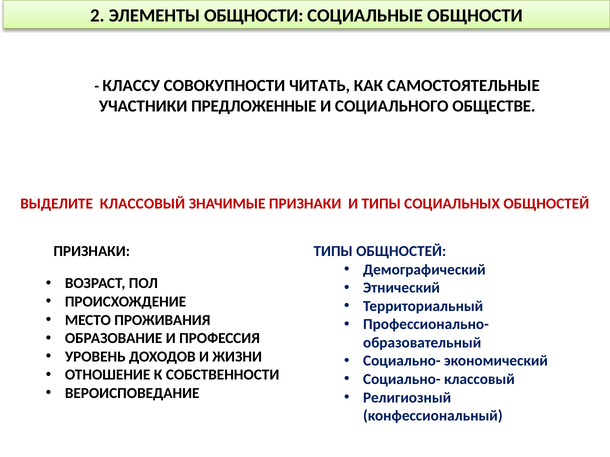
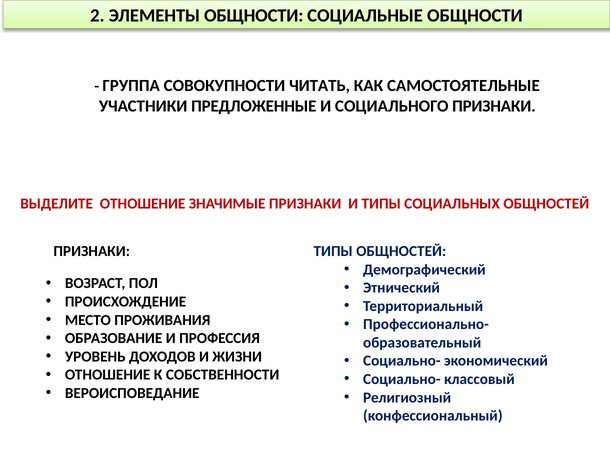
КЛАССУ: КЛАССУ -> ГРУППА (131, 86)
СОЦИАЛЬНОГО ОБЩЕСТВЕ: ОБЩЕСТВЕ -> ПРИЗНАКИ (494, 106)
ВЫДЕЛИТЕ КЛАССОВЫЙ: КЛАССОВЫЙ -> ОТНОШЕНИЕ (143, 204)
